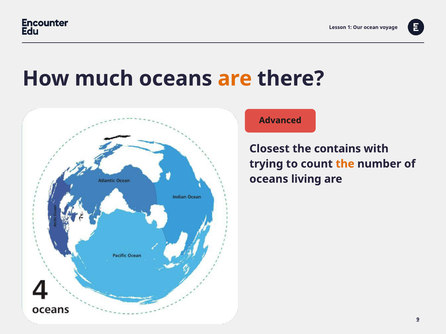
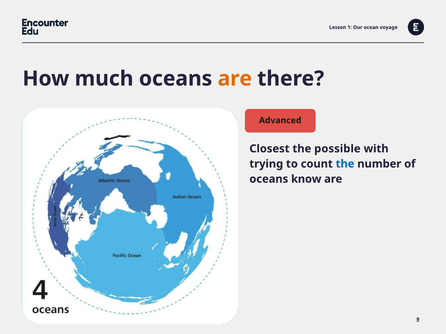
contains: contains -> possible (337, 149)
the colour: orange -> blue (345, 164)
living: living -> know (306, 179)
